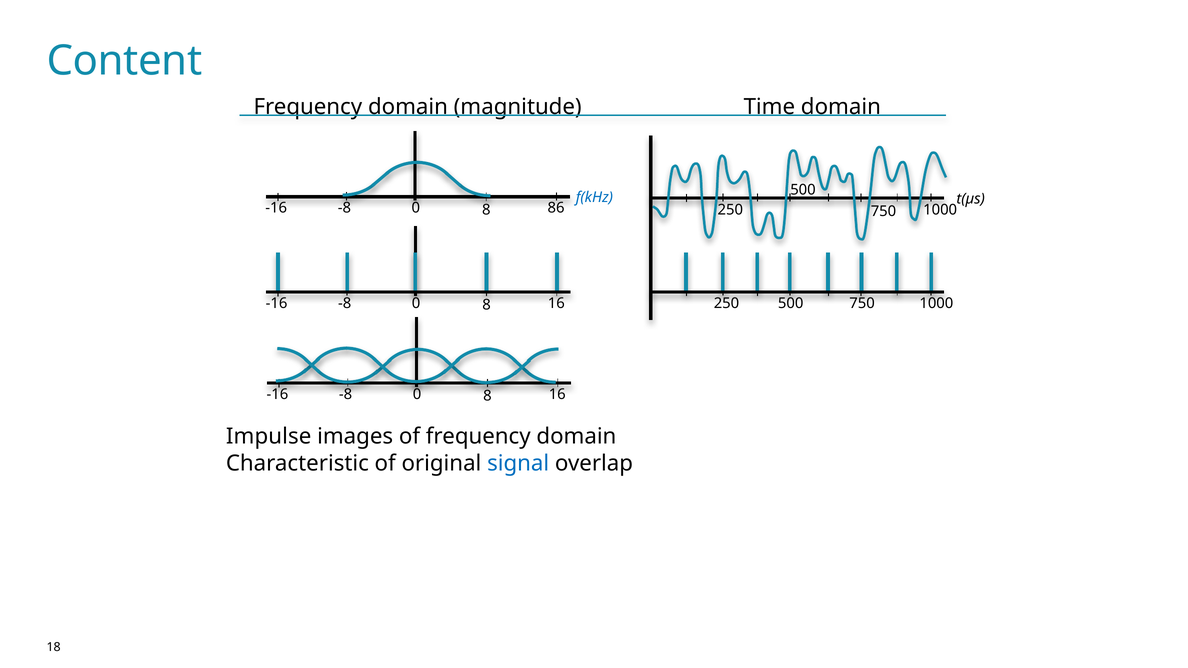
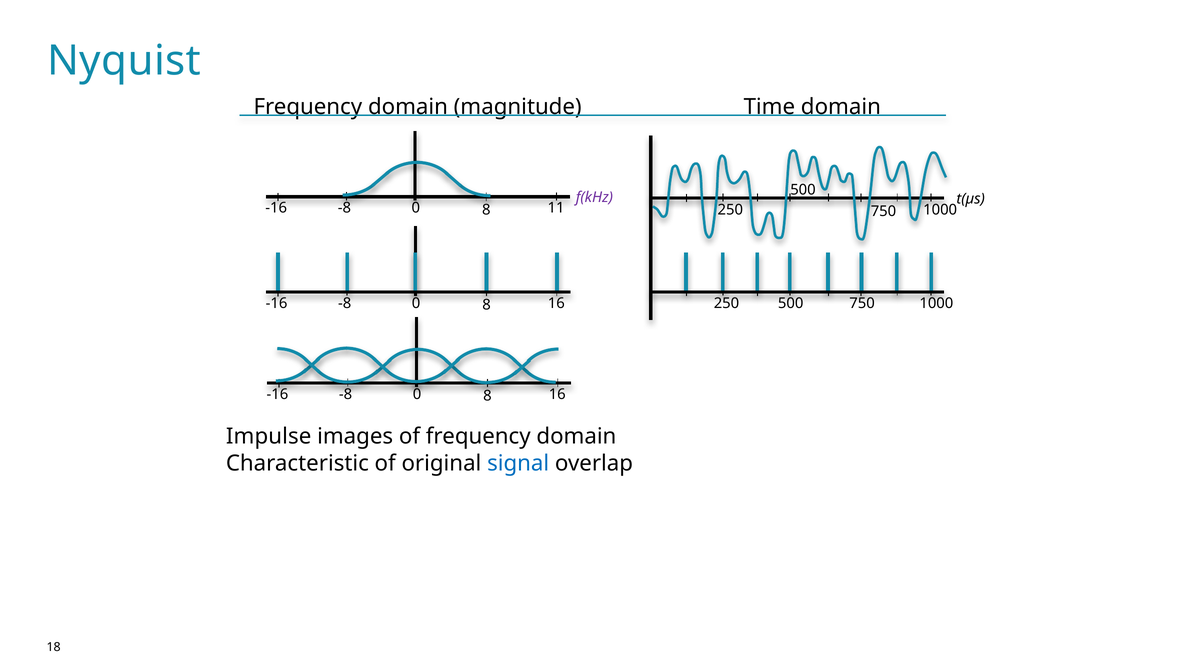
Content: Content -> Nyquist (124, 61)
f(kHz colour: blue -> purple (594, 197)
86: 86 -> 11 (556, 208)
